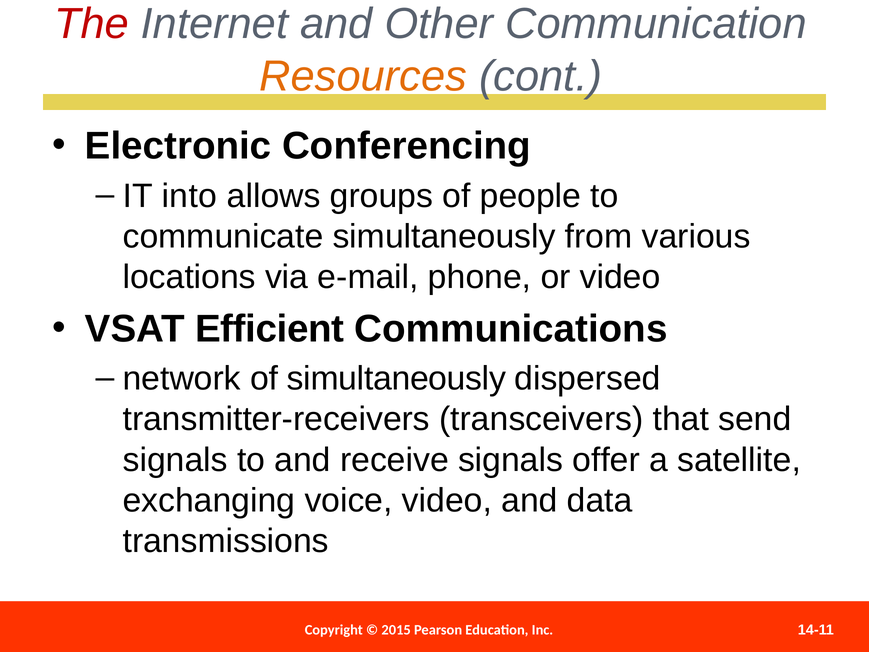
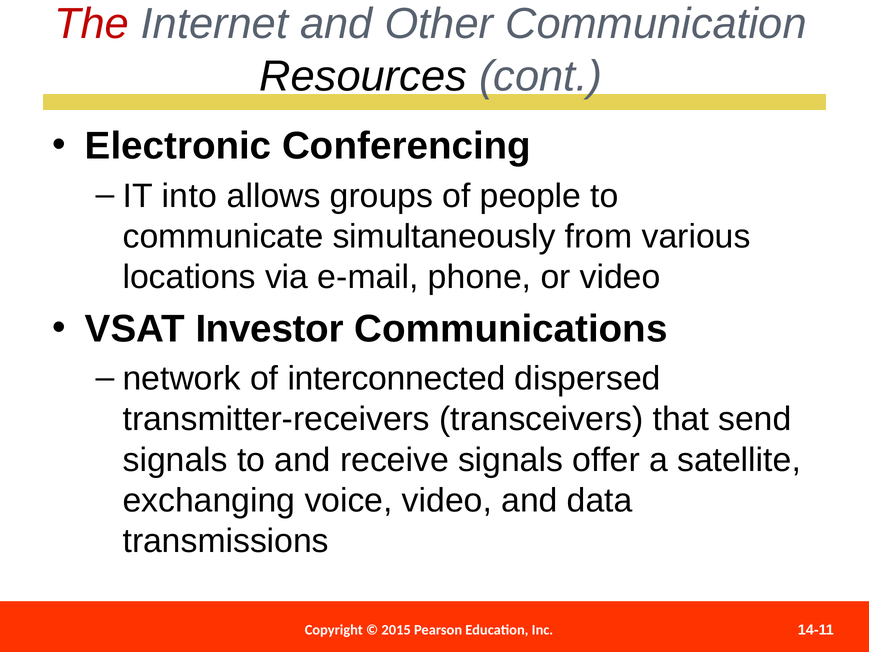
Resources colour: orange -> black (363, 76)
Efficient: Efficient -> Investor (270, 329)
of simultaneously: simultaneously -> interconnected (396, 379)
